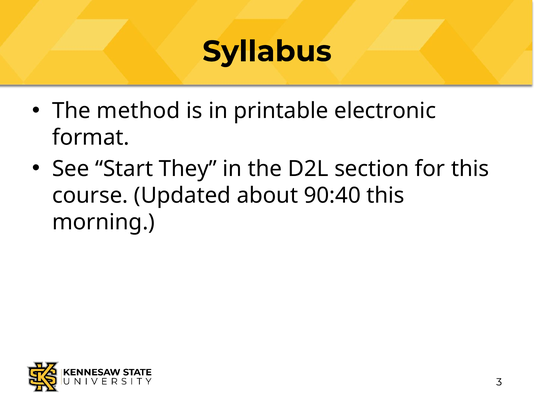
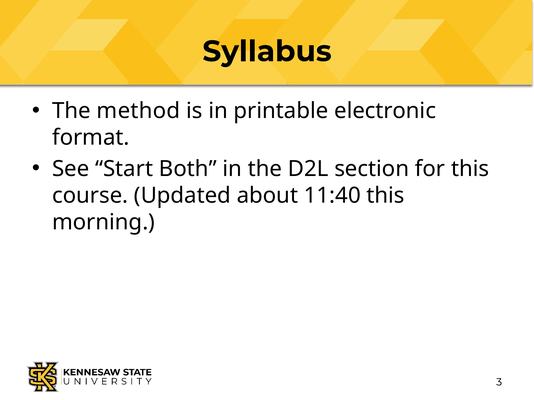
They: They -> Both (188, 169)
90:40: 90:40 -> 11:40 (332, 196)
